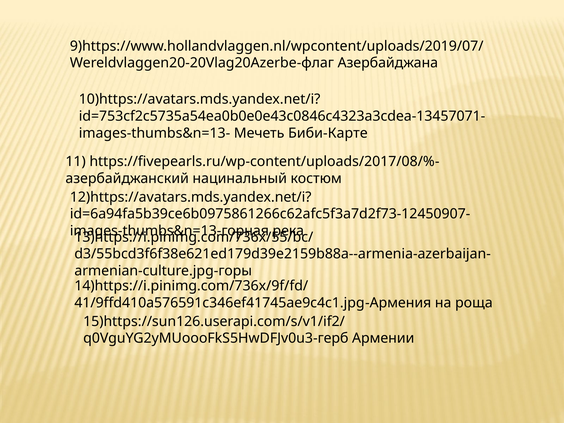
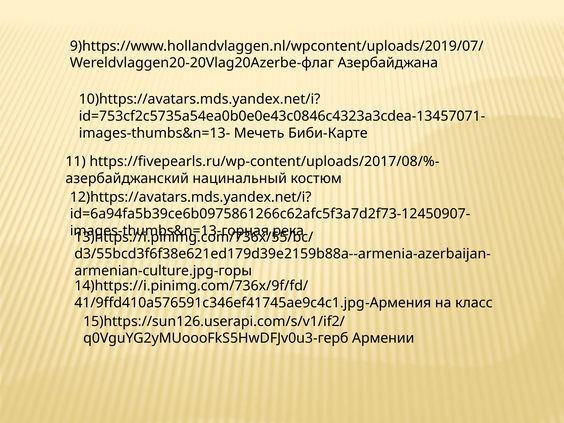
роща: роща -> класс (474, 303)
